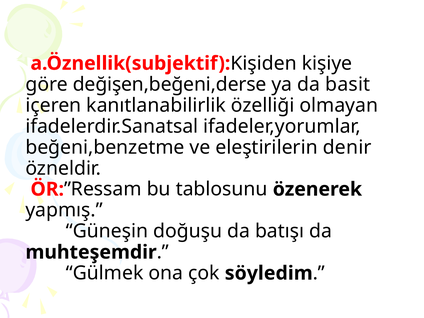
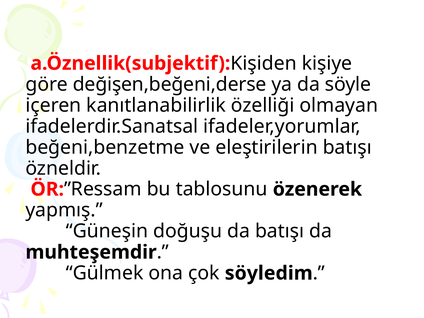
basit: basit -> söyle (348, 84)
eleştirilerin denir: denir -> batışı (347, 147)
